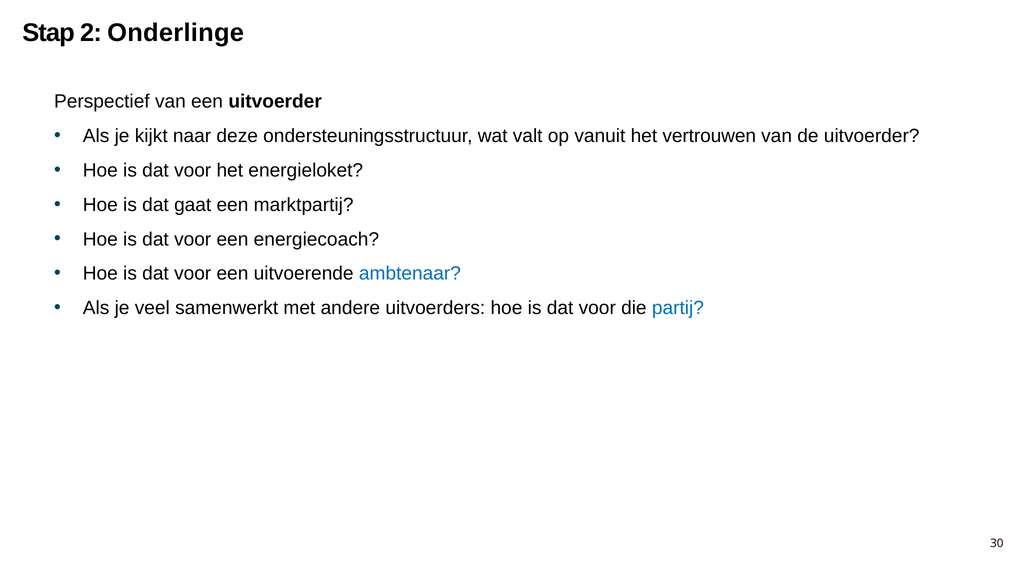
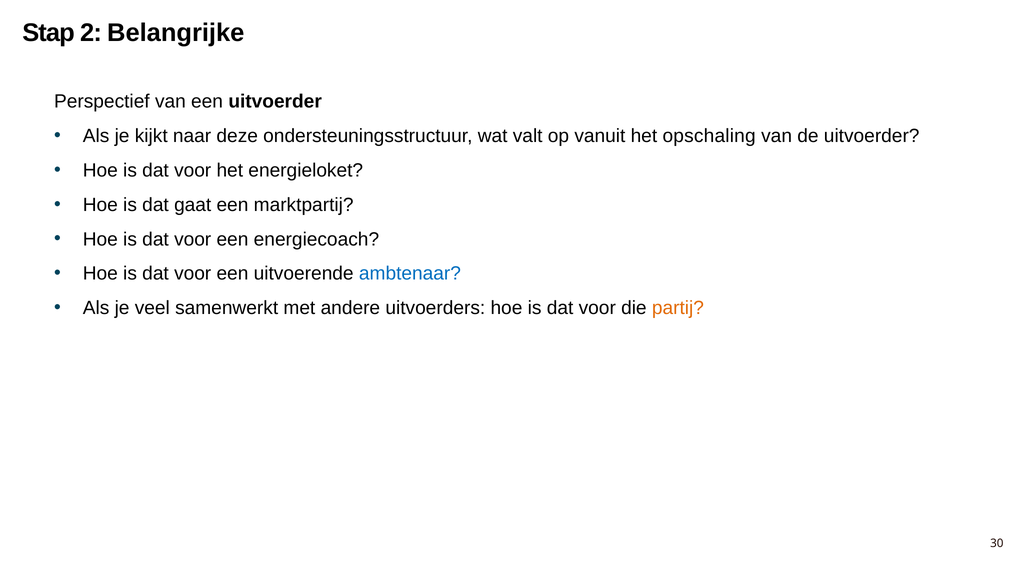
Onderlinge: Onderlinge -> Belangrijke (176, 33)
vertrouwen: vertrouwen -> opschaling (709, 136)
partij colour: blue -> orange (678, 308)
